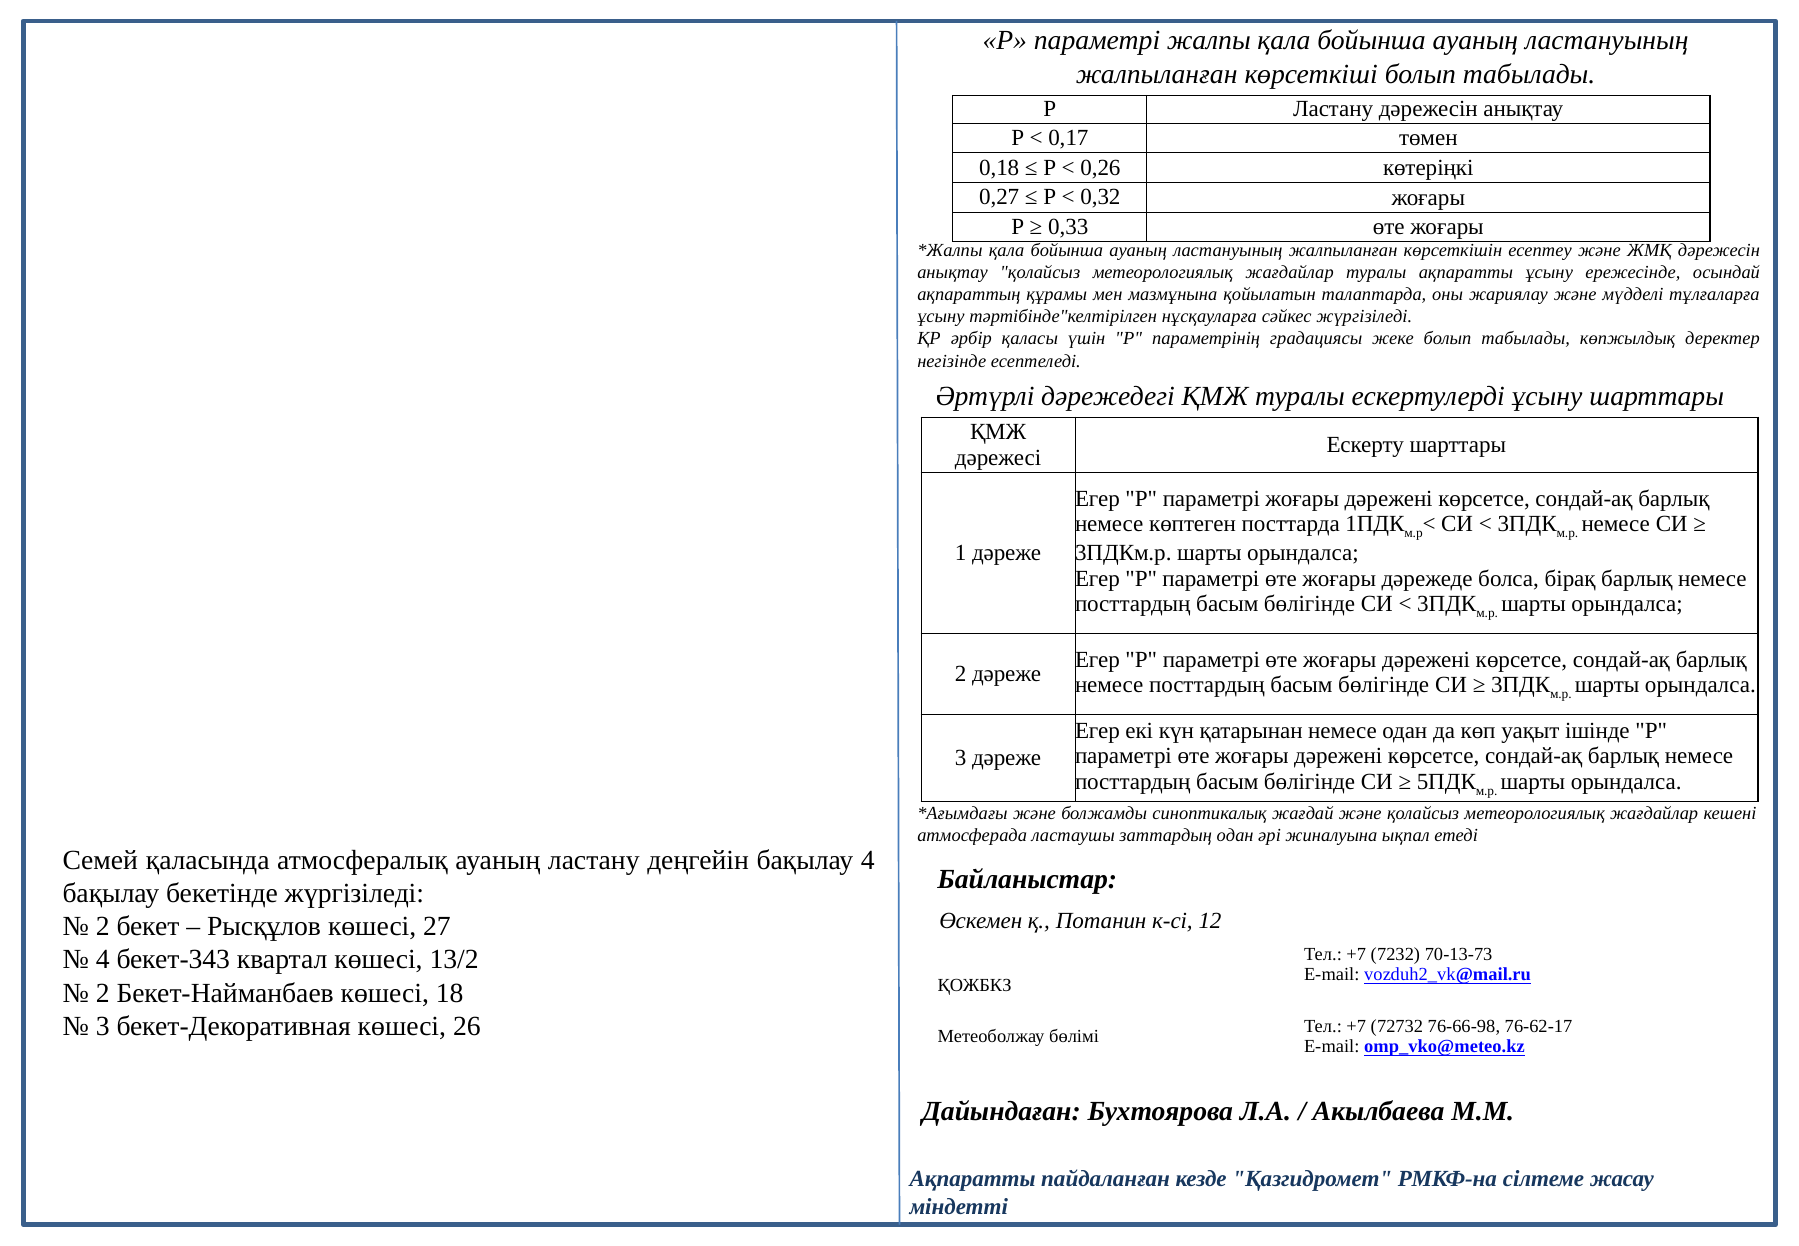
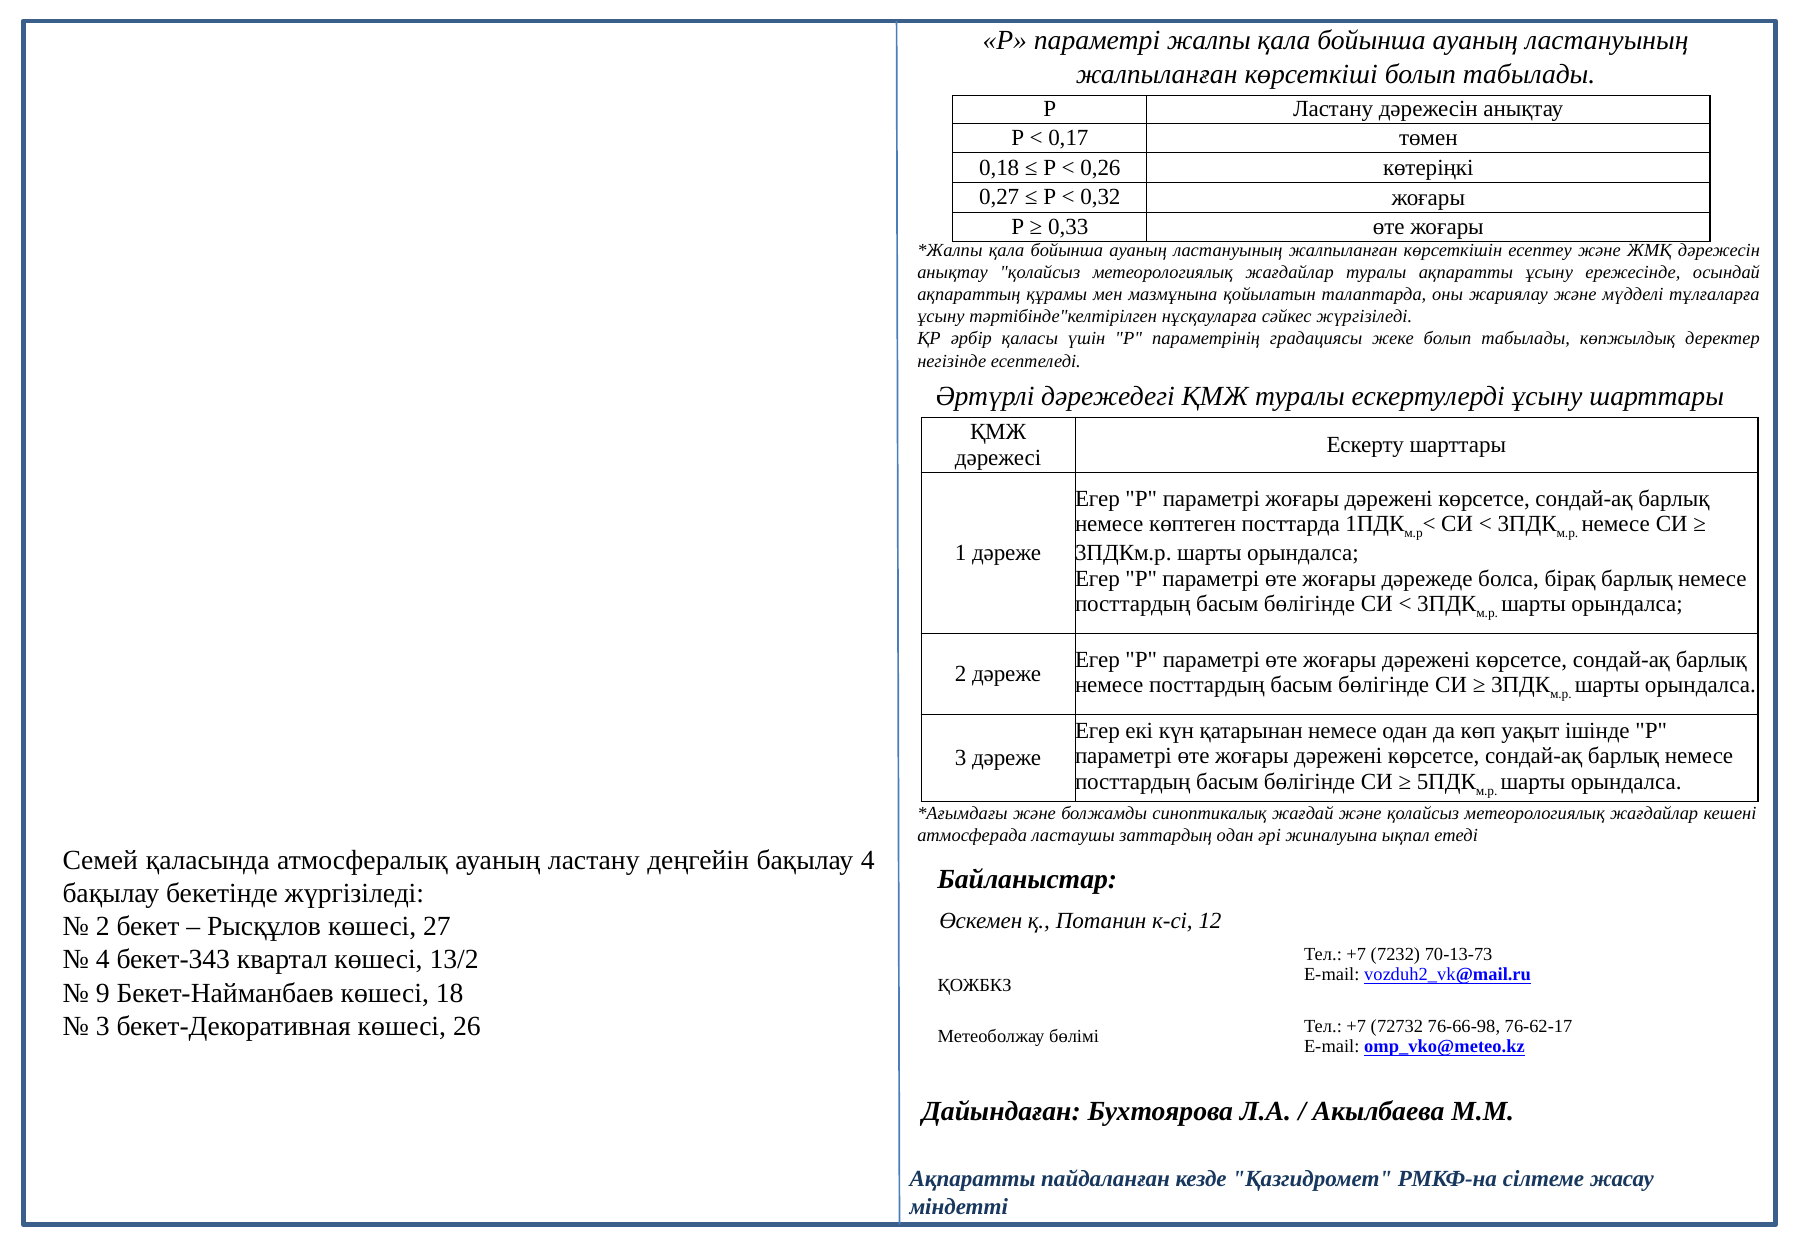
2: 2 -> 9 (103, 993)
